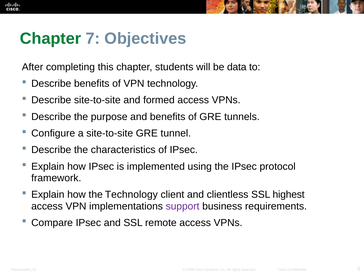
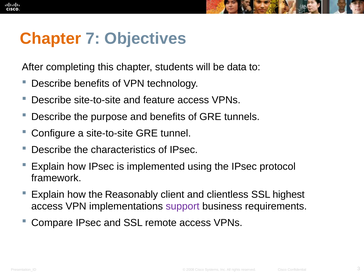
Chapter colour: green -> orange (51, 39)
formed: formed -> feature (159, 100)
the Technology: Technology -> Reasonably (131, 195)
